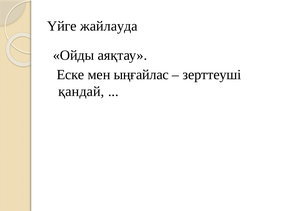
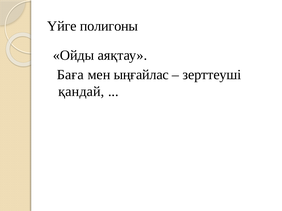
жайлауда: жайлауда -> полигоны (109, 26)
Еске: Еске -> Баға (70, 75)
